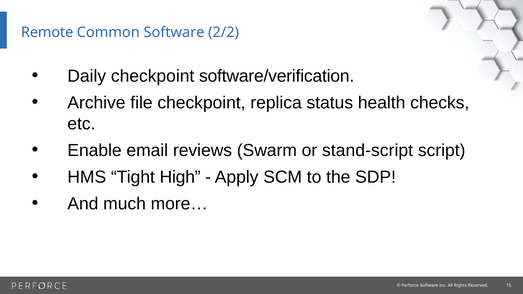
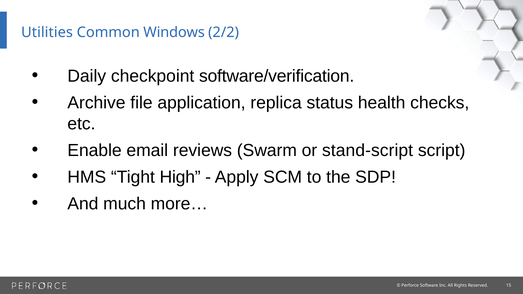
Remote: Remote -> Utilities (47, 32)
Common Software: Software -> Windows (174, 32)
file checkpoint: checkpoint -> application (201, 103)
